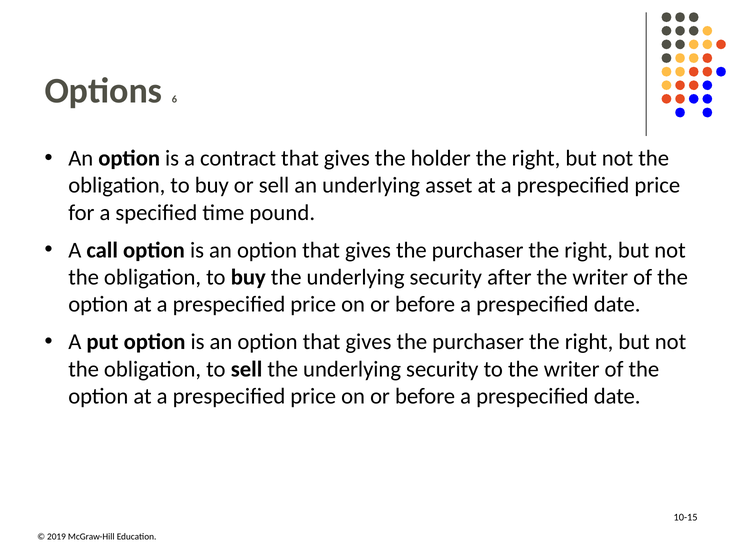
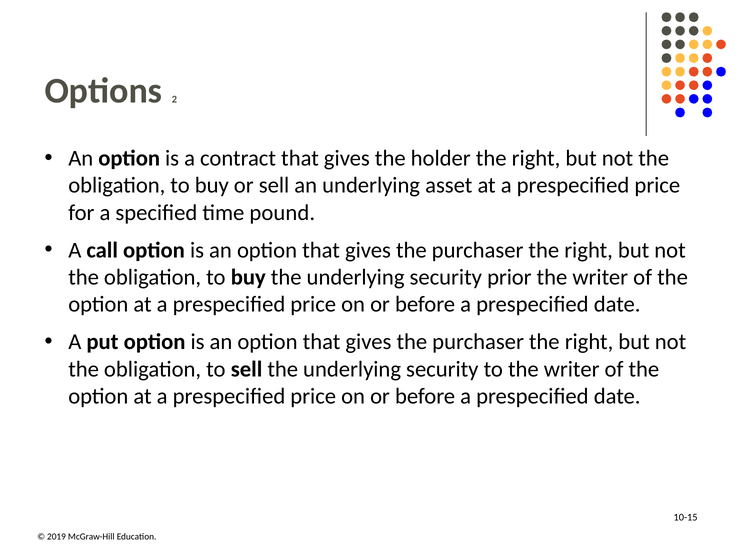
6: 6 -> 2 (174, 100)
after: after -> prior (509, 278)
